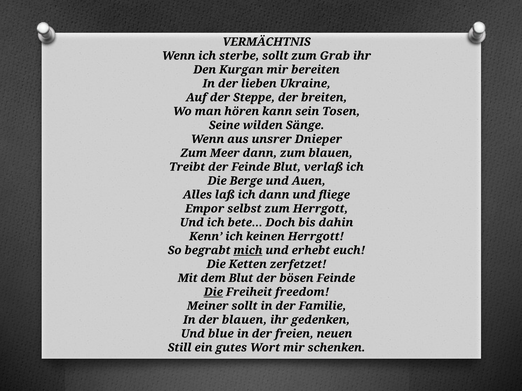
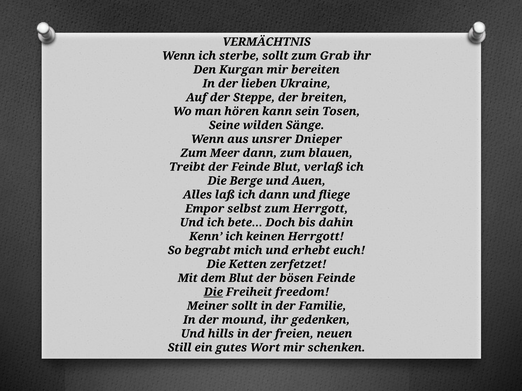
mich underline: present -> none (248, 251)
der blauen: blauen -> mound (244, 320)
blue: blue -> hills (221, 334)
